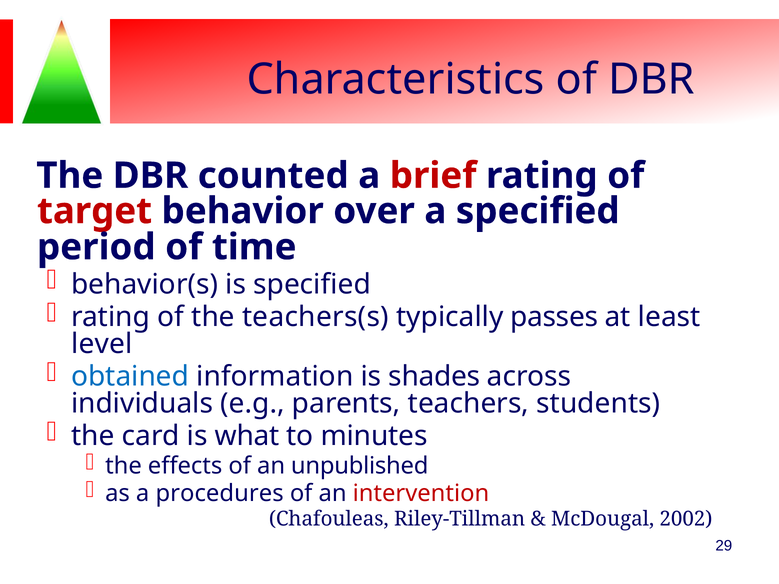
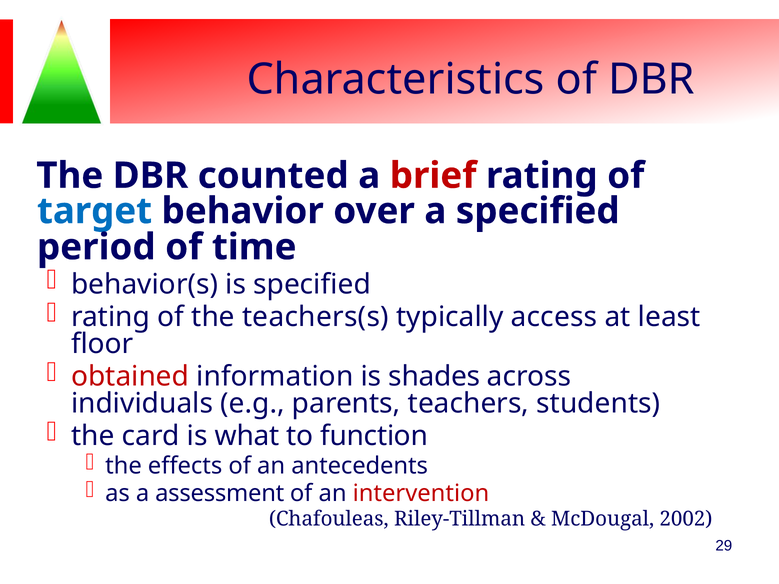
target colour: red -> blue (95, 211)
passes: passes -> access (554, 317)
level: level -> floor (102, 344)
obtained colour: blue -> red (130, 377)
minutes: minutes -> function (374, 436)
unpublished: unpublished -> antecedents (360, 466)
procedures: procedures -> assessment (220, 494)
